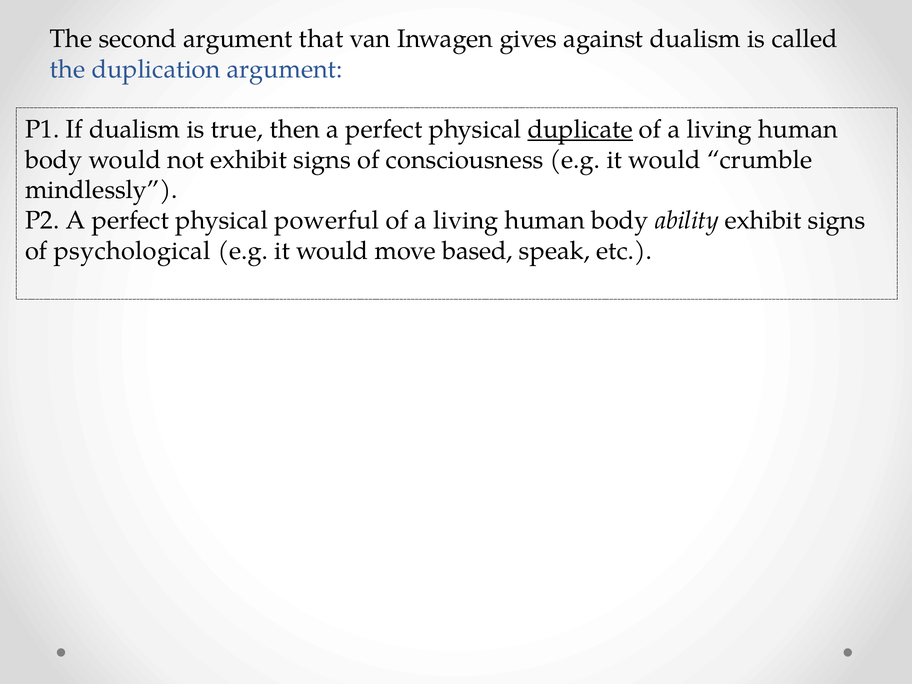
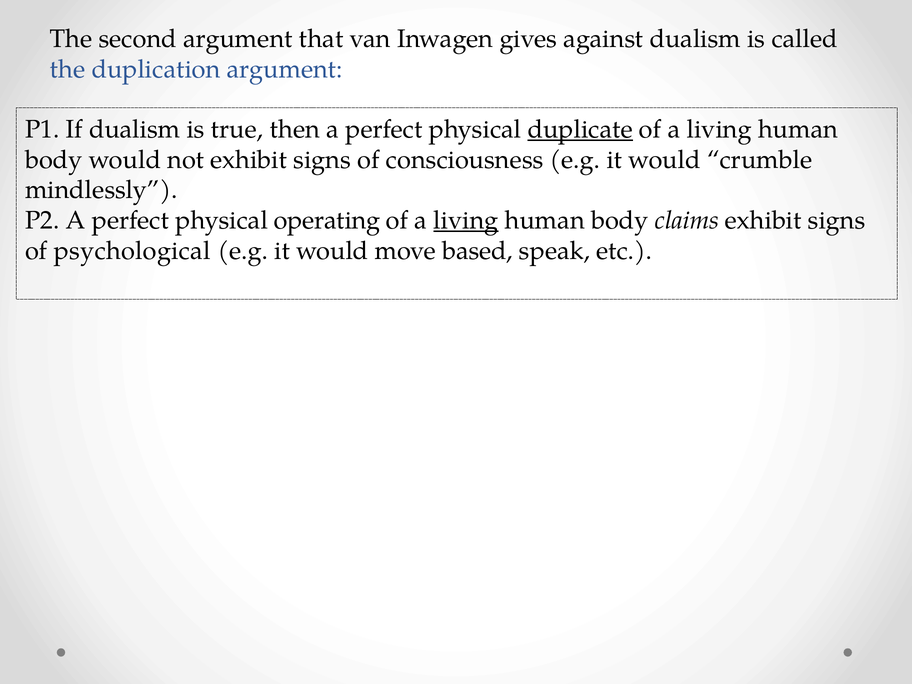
powerful: powerful -> operating (327, 220)
living underline: none -> present (466, 220)
ability: ability -> claims (687, 220)
